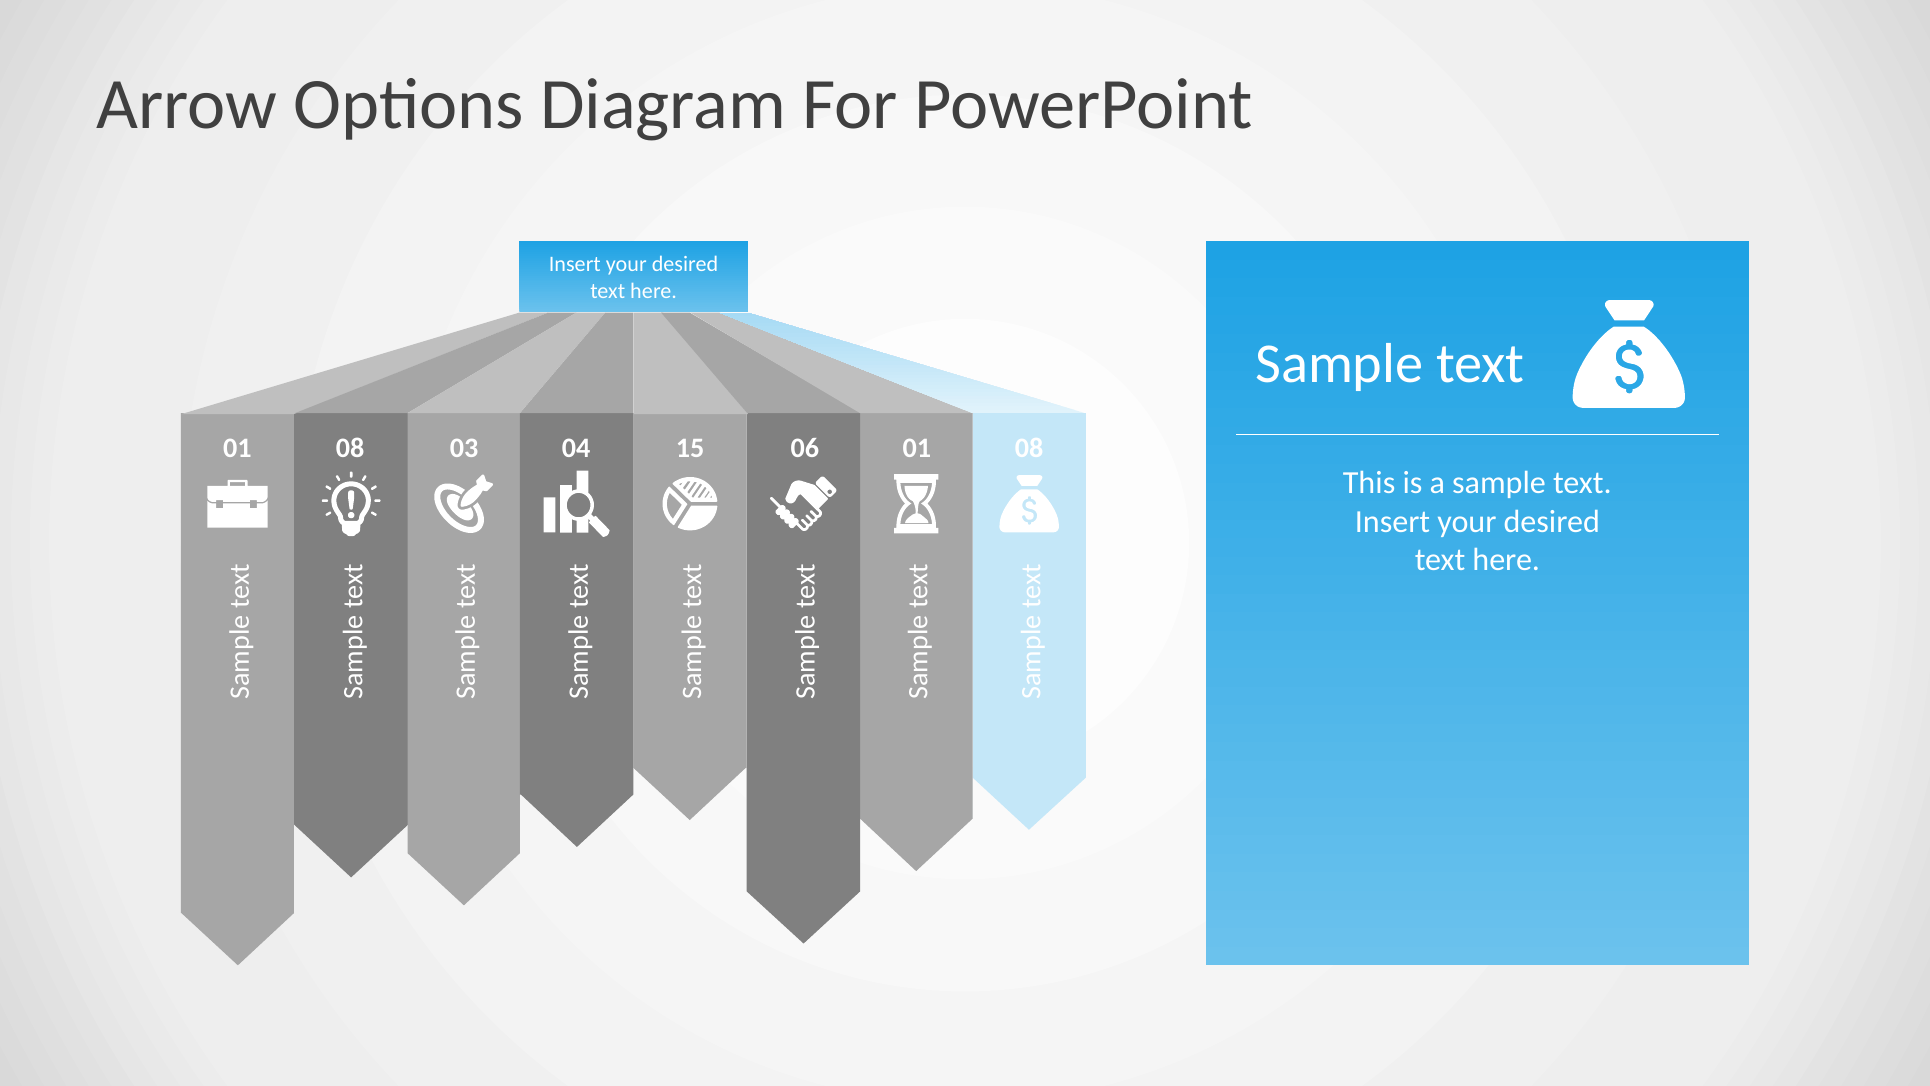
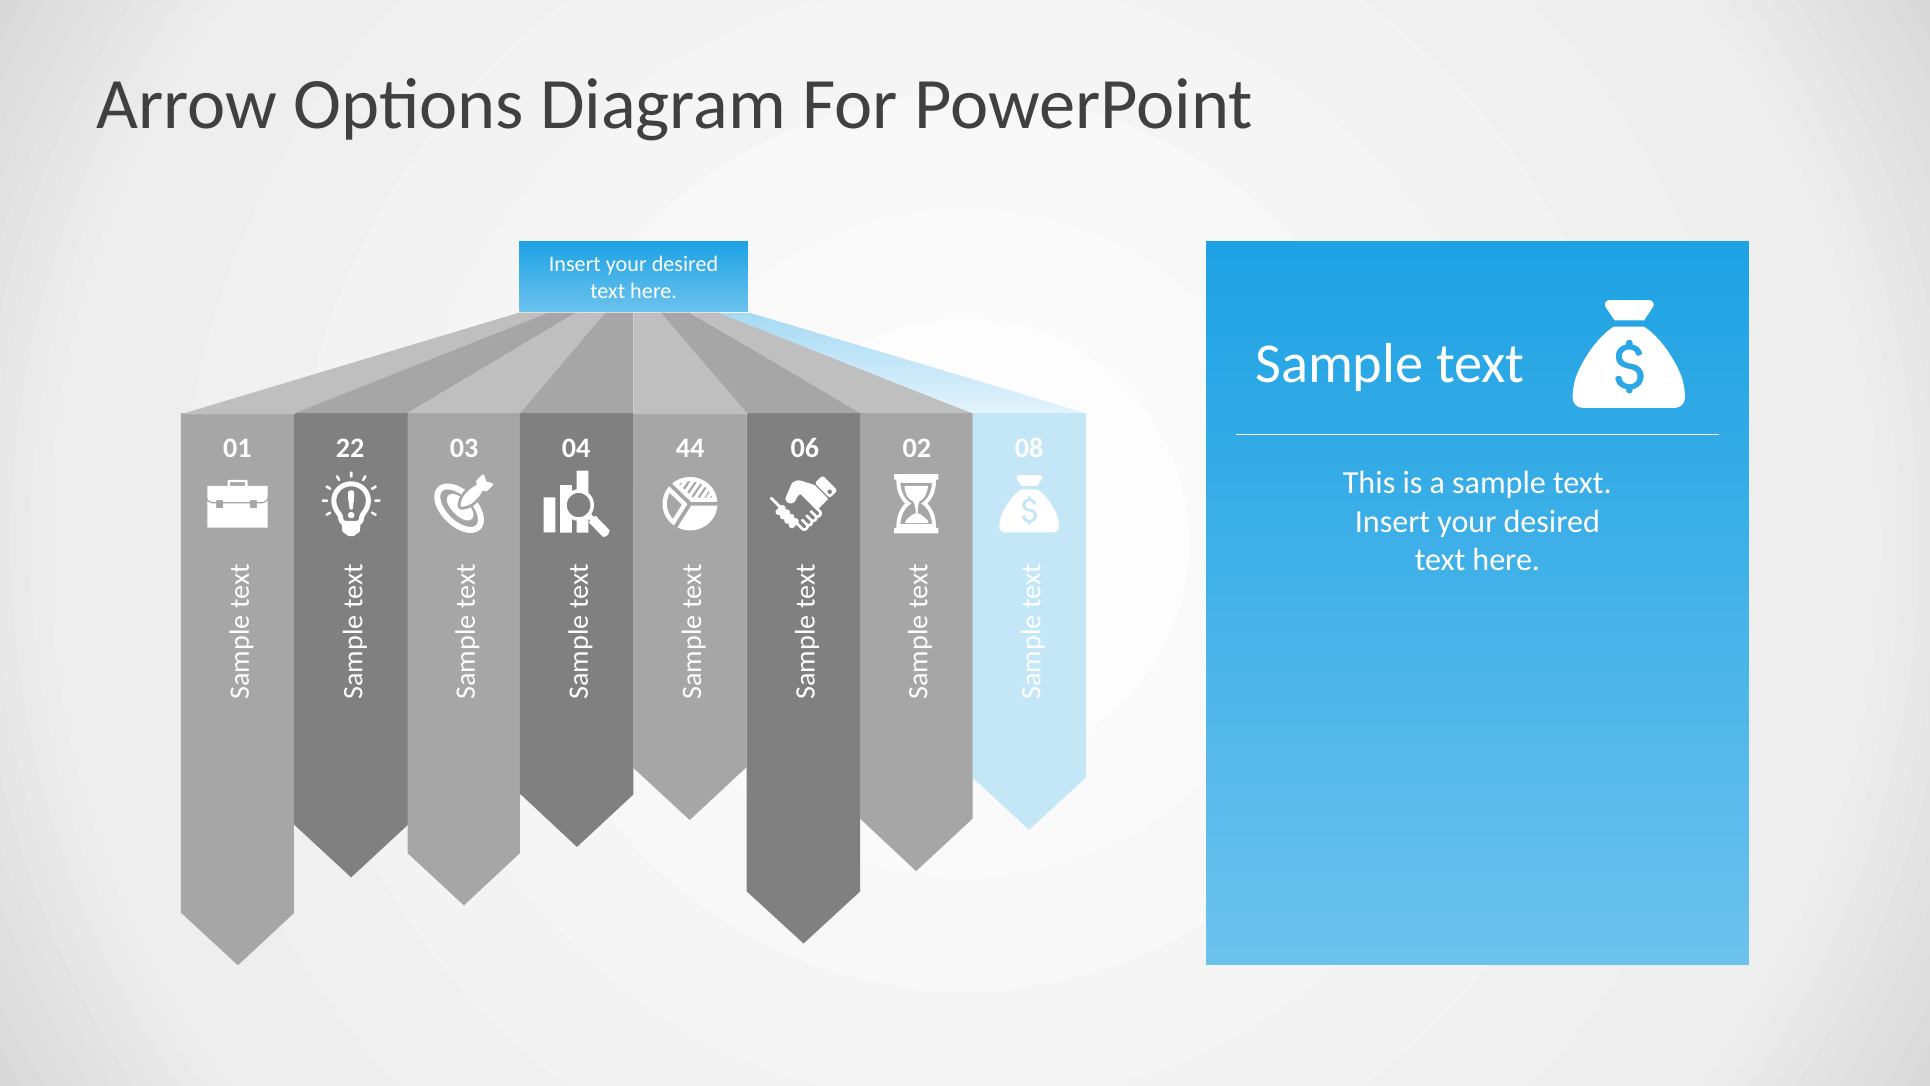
08: 08 -> 22 (350, 448)
15: 15 -> 44 (690, 448)
06 01: 01 -> 02 (917, 448)
